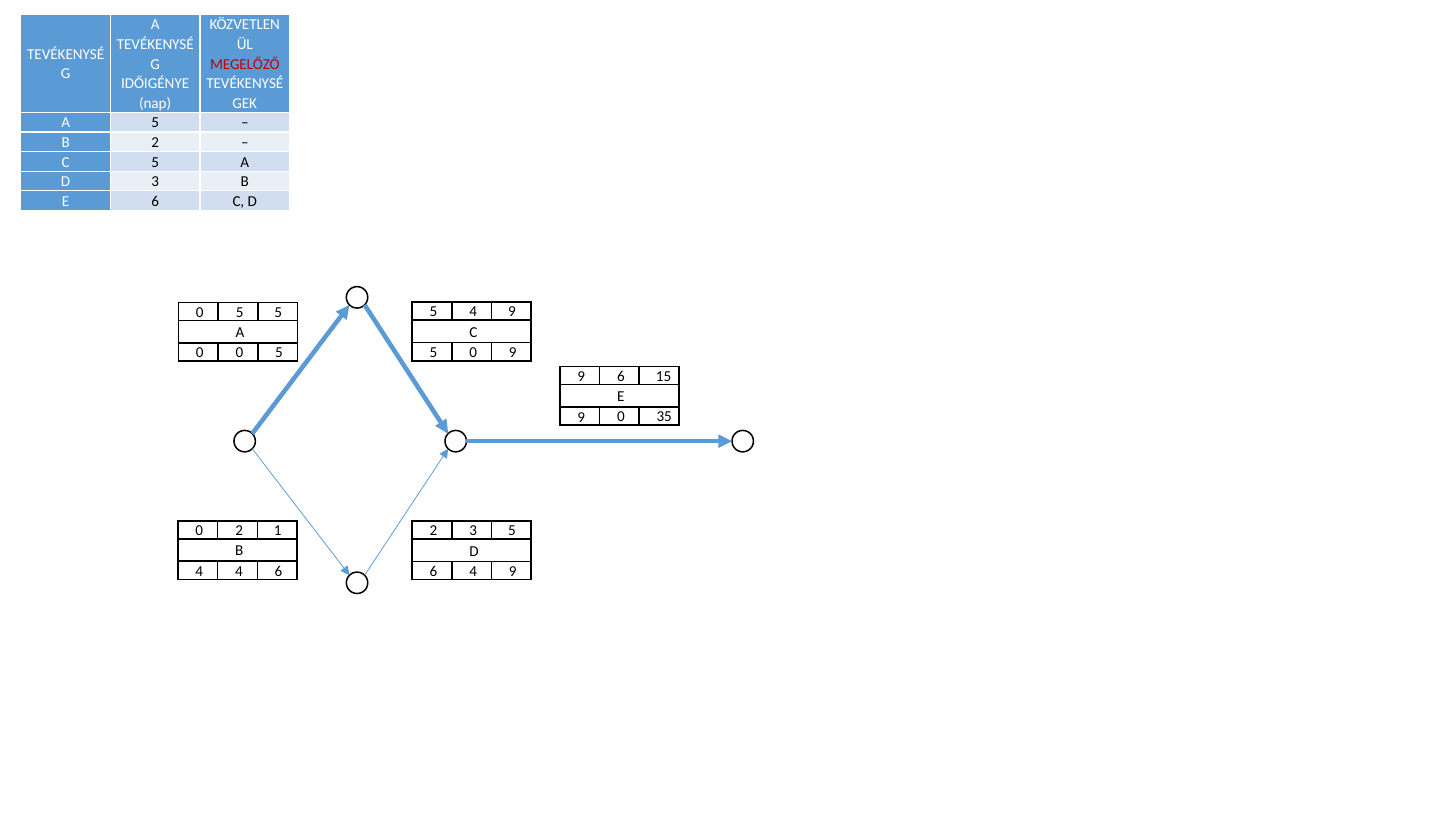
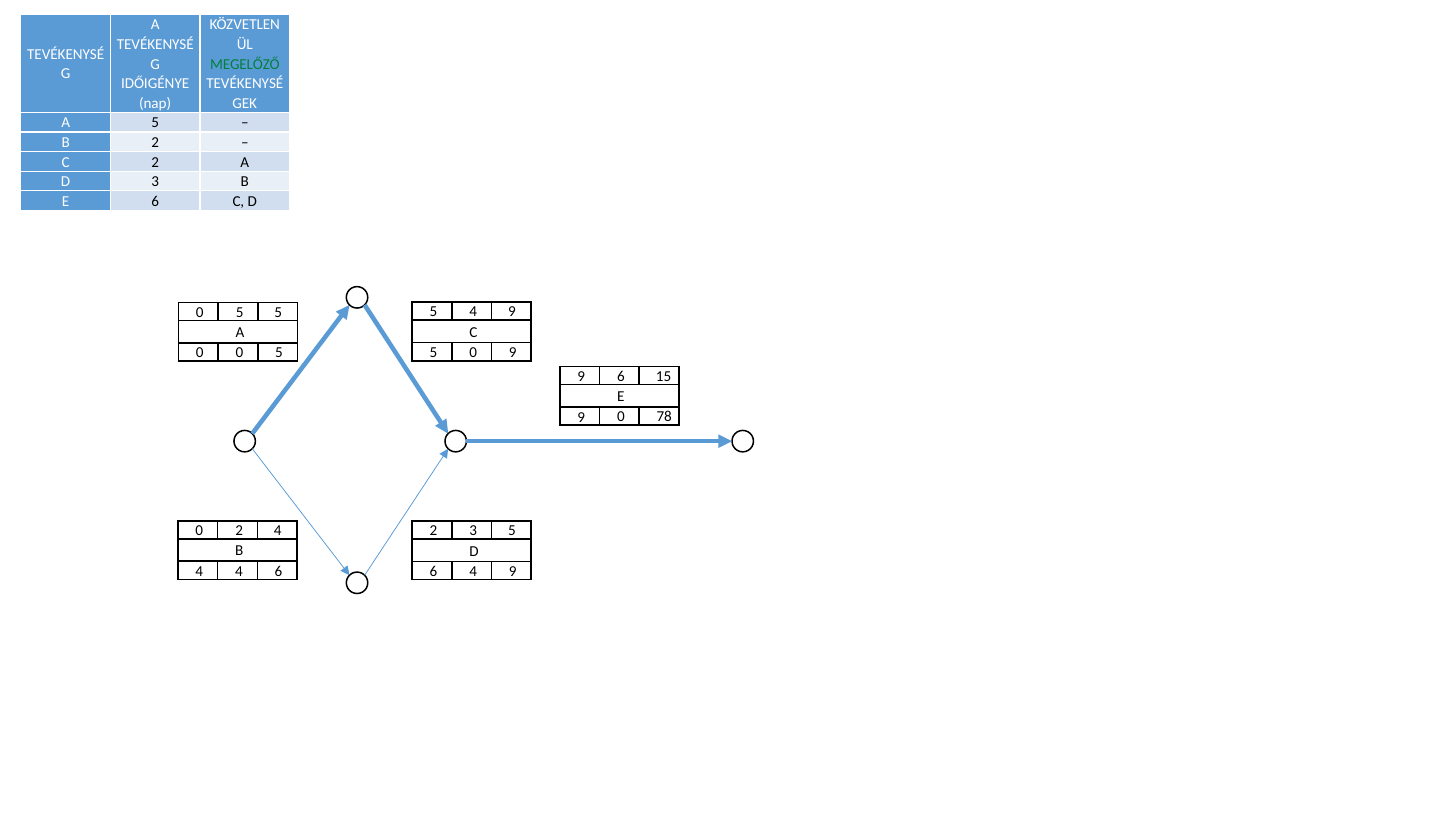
MEGELŐZŐ colour: red -> green (245, 64)
5: 5 -> 2 (155, 162)
35: 35 -> 78 (664, 417)
2 1: 1 -> 4 (278, 531)
